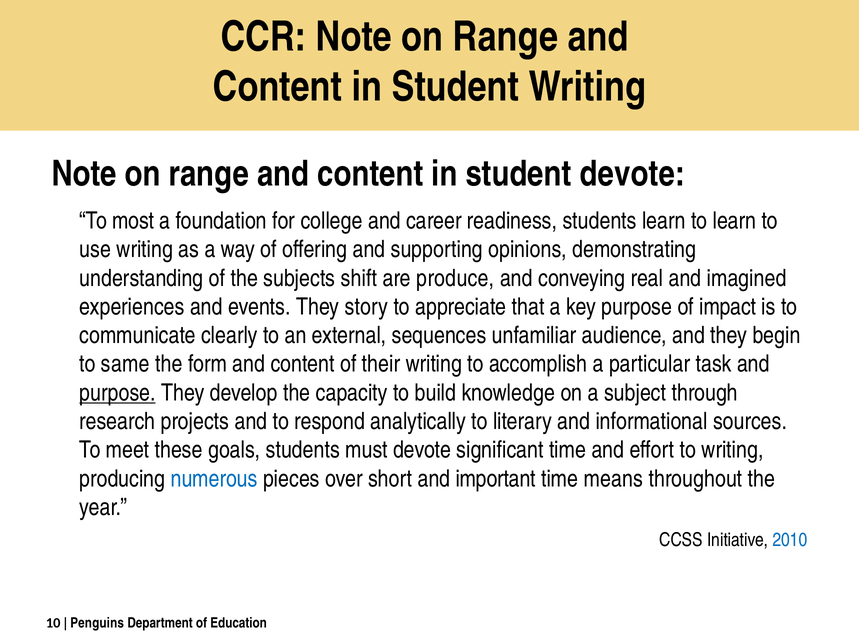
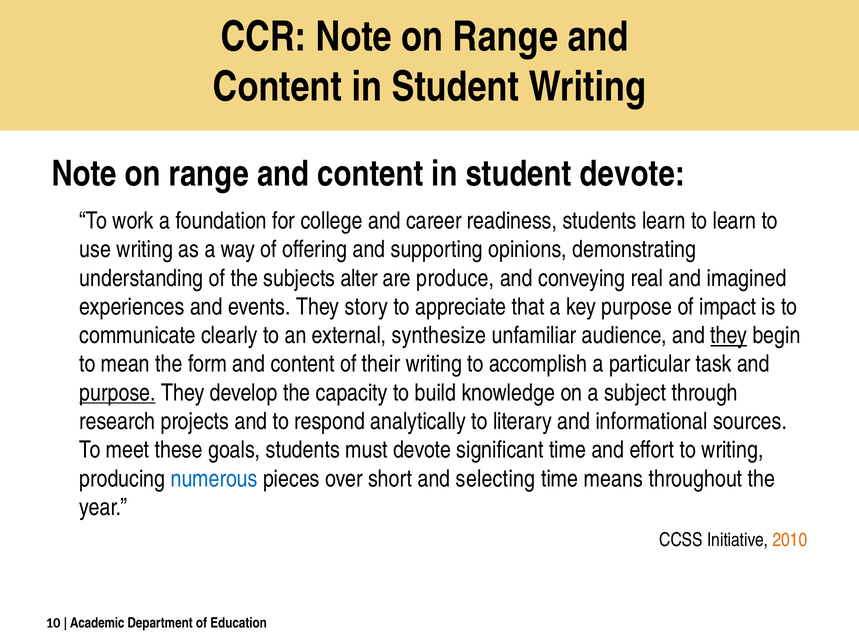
most: most -> work (133, 221)
shift: shift -> alter (359, 278)
sequences: sequences -> synthesize (439, 336)
they underline: none -> present (729, 336)
same: same -> mean (125, 364)
important: important -> selecting (496, 479)
2010 colour: blue -> orange (790, 540)
Penguins: Penguins -> Academic (97, 623)
